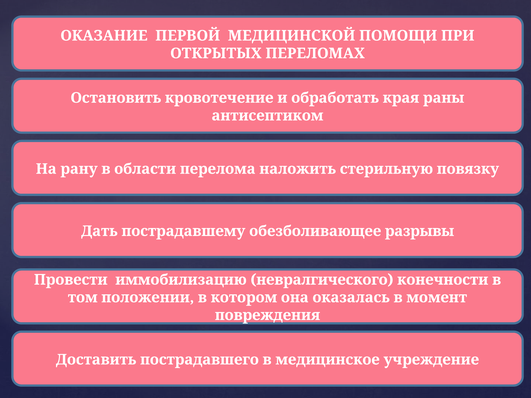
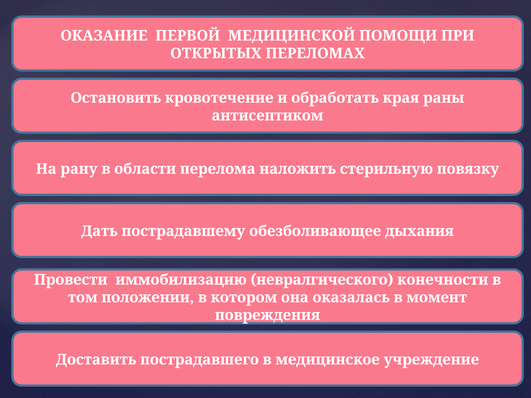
разрывы: разрывы -> дыхания (420, 231)
